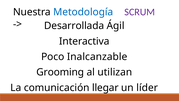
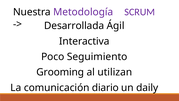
Metodología colour: blue -> purple (83, 12)
Inalcanzable: Inalcanzable -> Seguimiento (97, 57)
llegar: llegar -> diario (105, 87)
líder: líder -> daily (147, 87)
